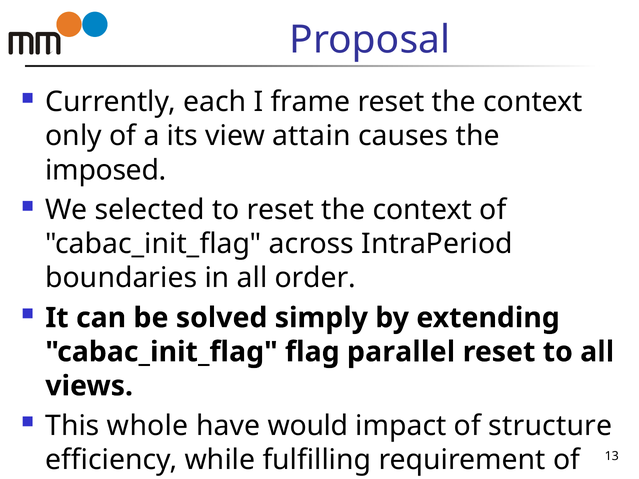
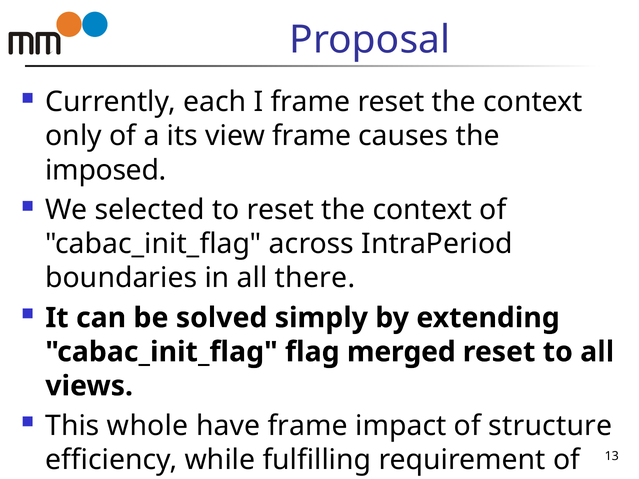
view attain: attain -> frame (312, 136)
order: order -> there (315, 278)
parallel: parallel -> merged (401, 352)
have would: would -> frame (308, 426)
